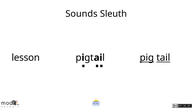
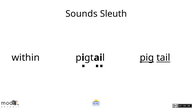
lesson: lesson -> within (26, 58)
